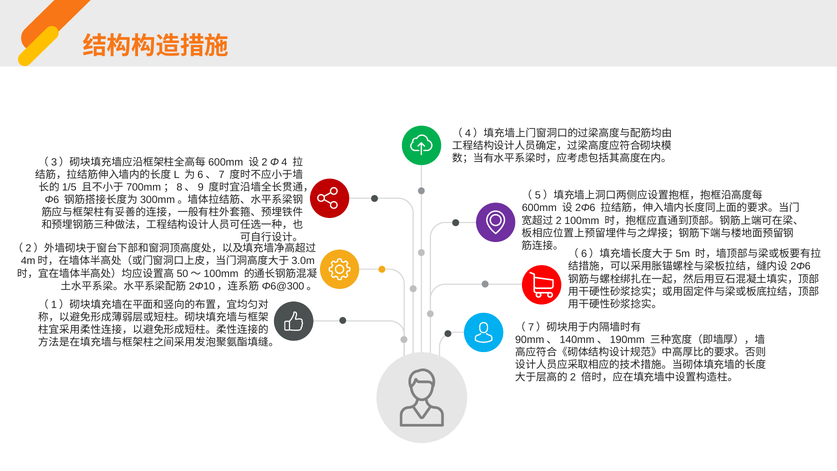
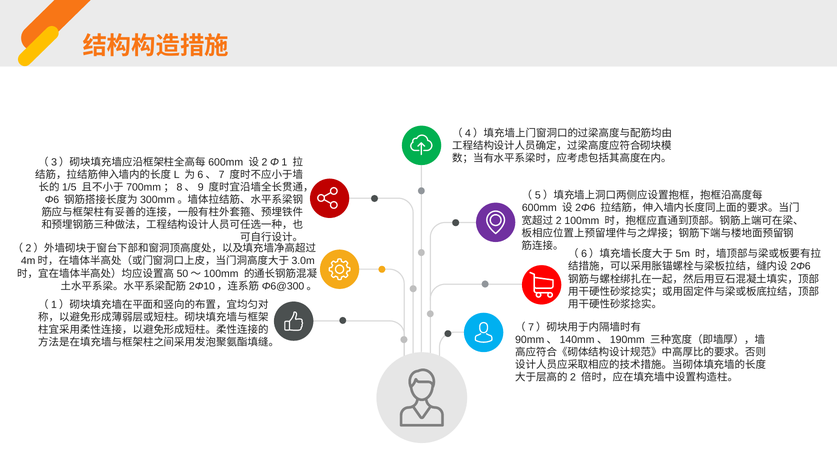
4: 4 -> 1 (284, 162)
